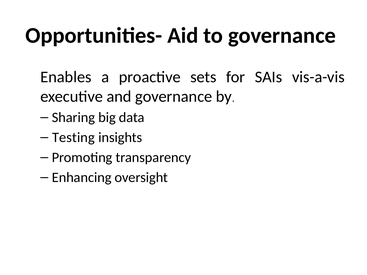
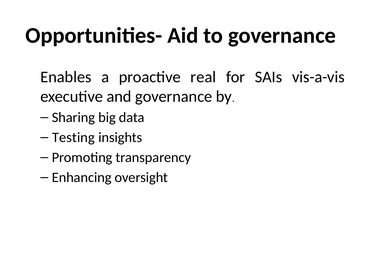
sets: sets -> real (203, 77)
